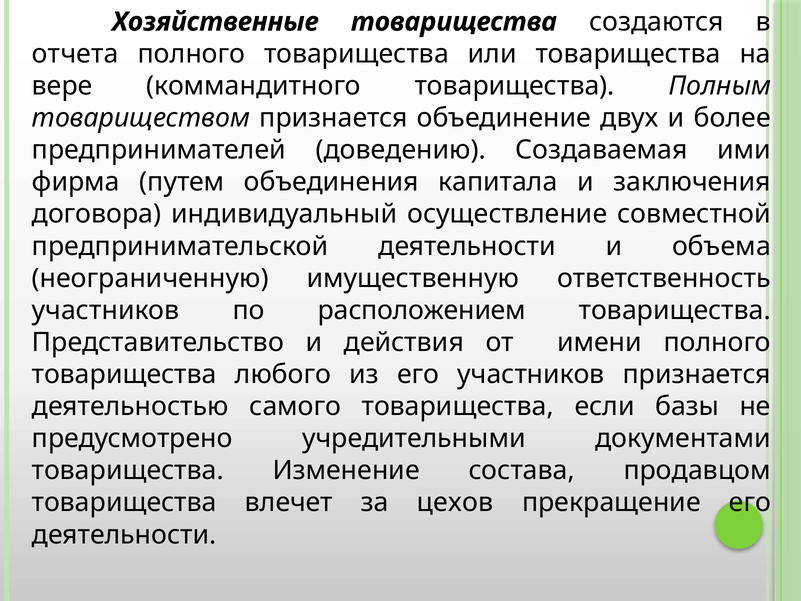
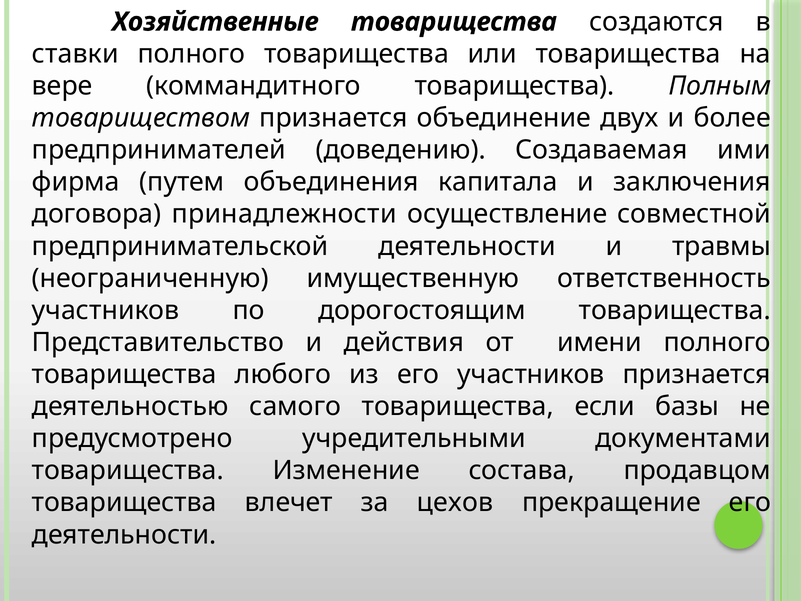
отчета: отчета -> ставки (75, 54)
индивидуальный: индивидуальный -> принадлежности (284, 214)
объема: объема -> травмы (722, 246)
расположением: расположением -> дорогостоящим (422, 310)
